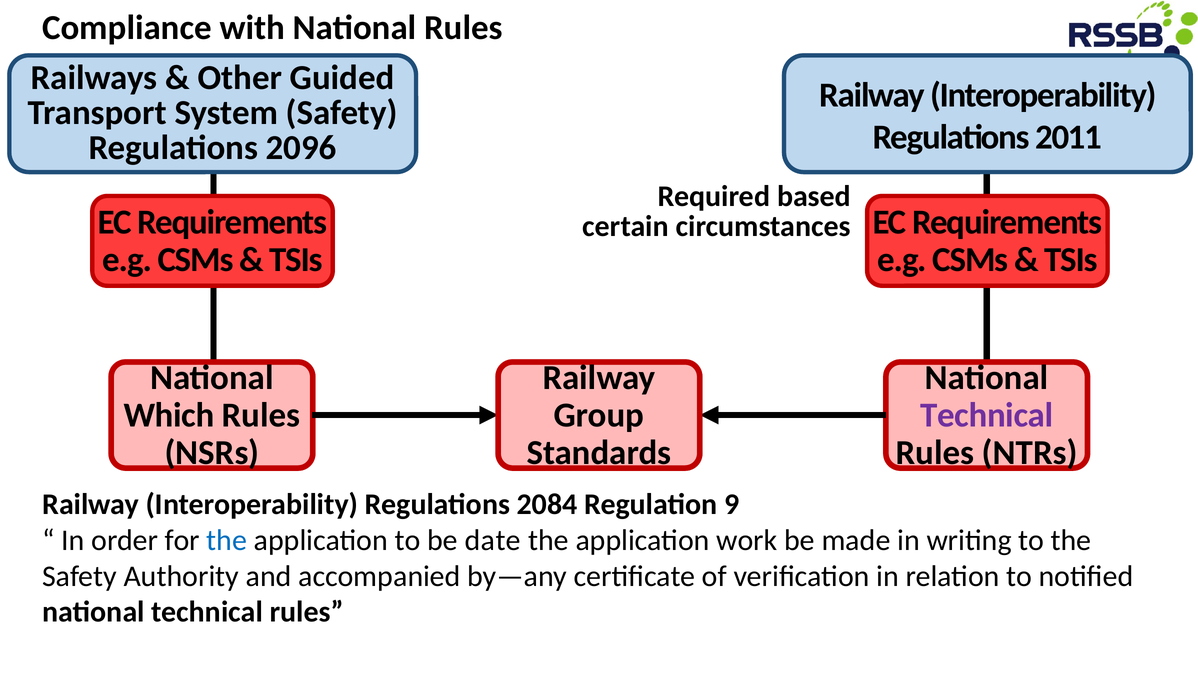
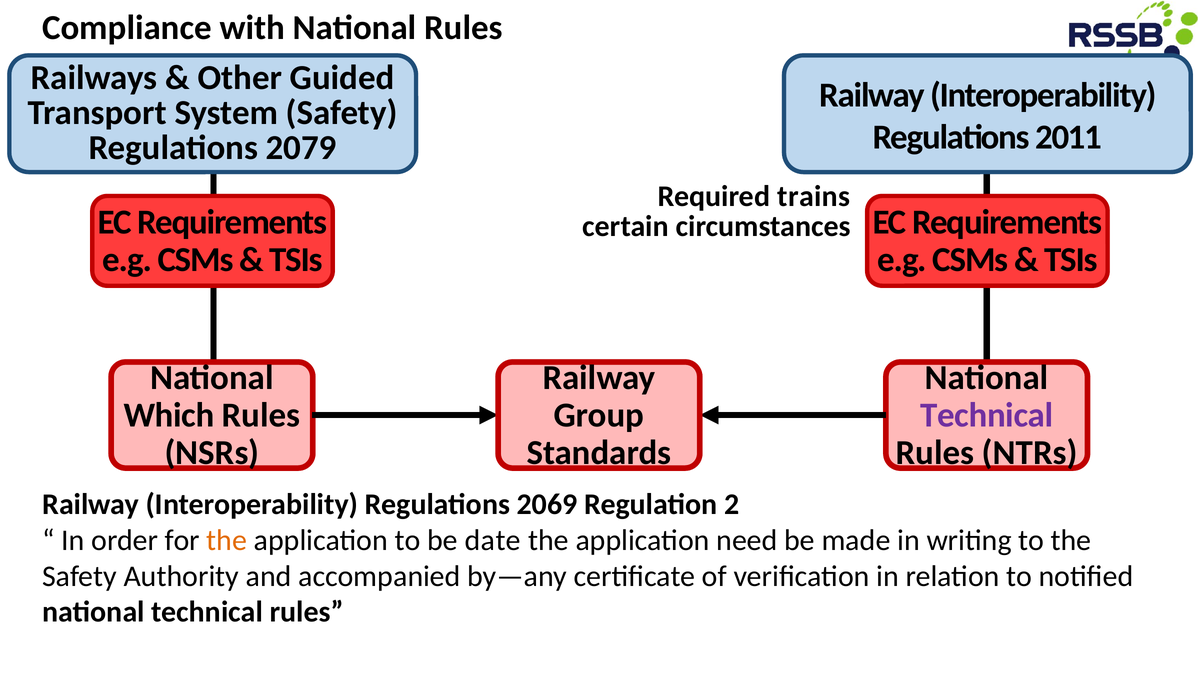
2096: 2096 -> 2079 (301, 148)
based: based -> trains (814, 196)
2084: 2084 -> 2069 (547, 504)
9: 9 -> 2 (732, 504)
the colour: blue -> orange (227, 540)
work: work -> need (747, 540)
